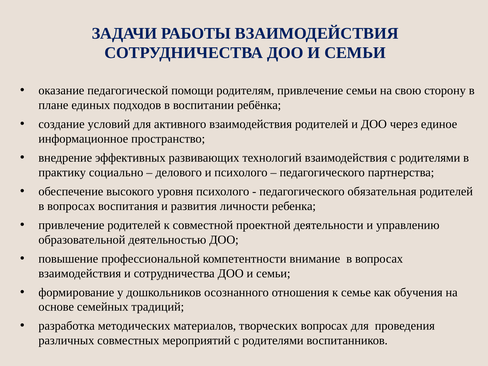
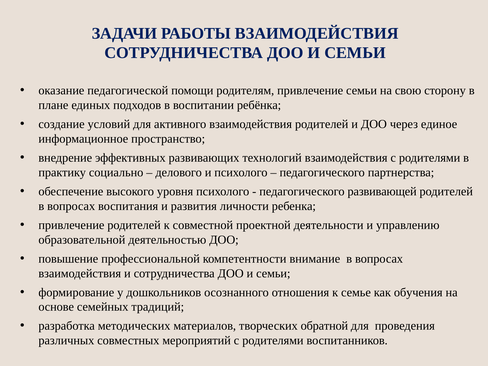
обязательная: обязательная -> развивающей (382, 191)
творческих вопросах: вопросах -> обратной (324, 326)
